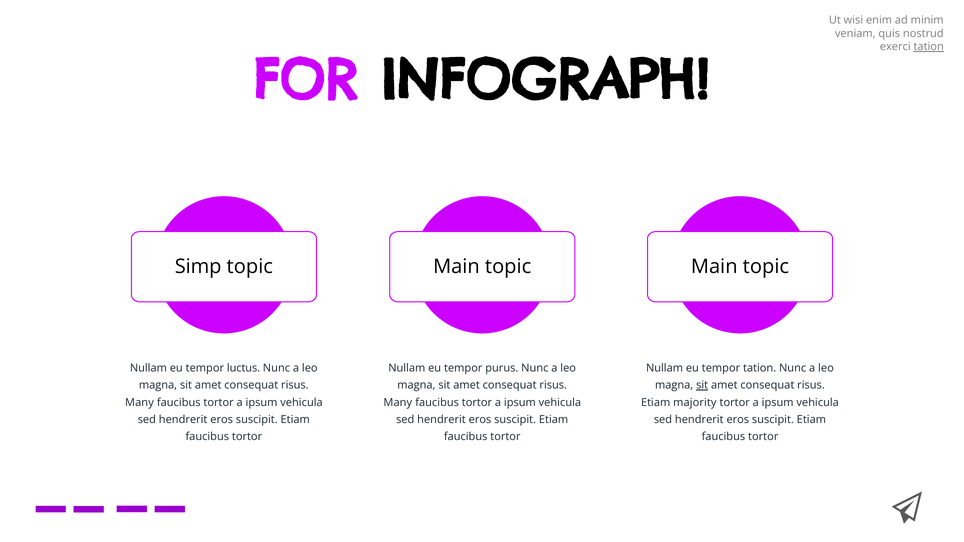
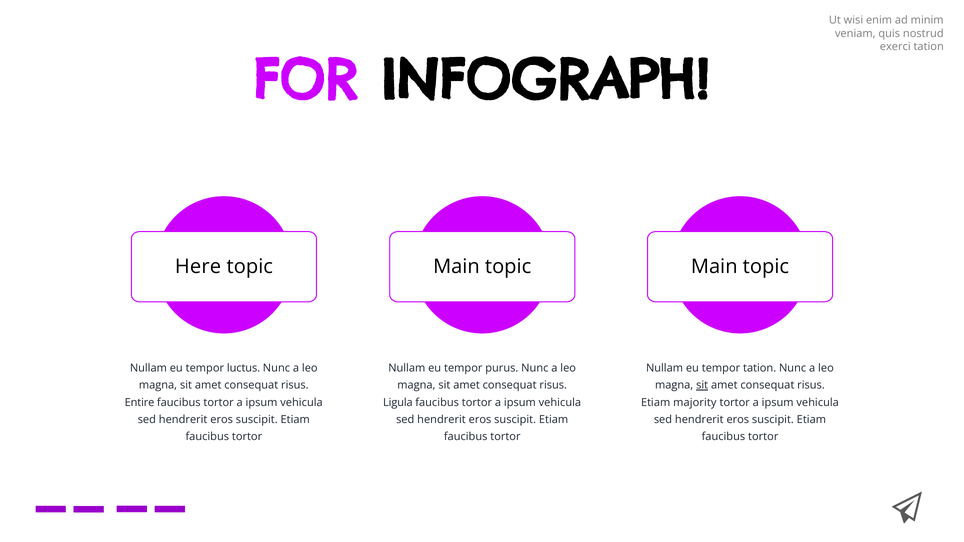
tation underline: present -> none (929, 47)
Simp: Simp -> Here (198, 267)
Many: Many -> Entire (140, 403)
Many: Many -> Ligula (398, 403)
